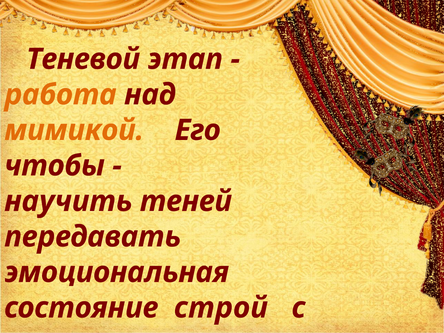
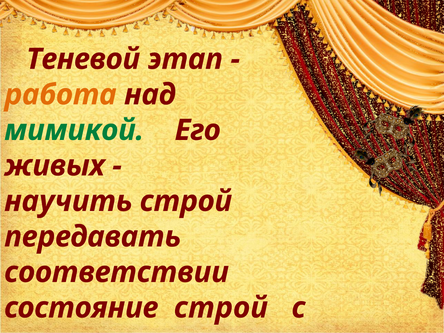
мимикой colour: orange -> green (74, 130)
чтобы: чтобы -> живых (55, 166)
научить теней: теней -> строй (186, 201)
эмоциональная: эмоциональная -> соответствии (117, 272)
